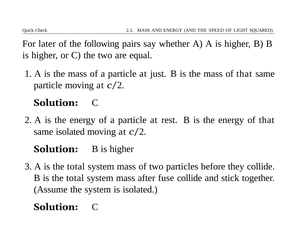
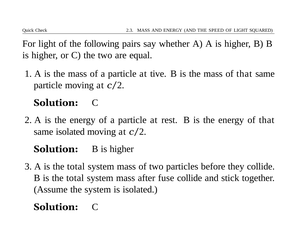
For later: later -> light (47, 44)
just: just -> tive (158, 74)
